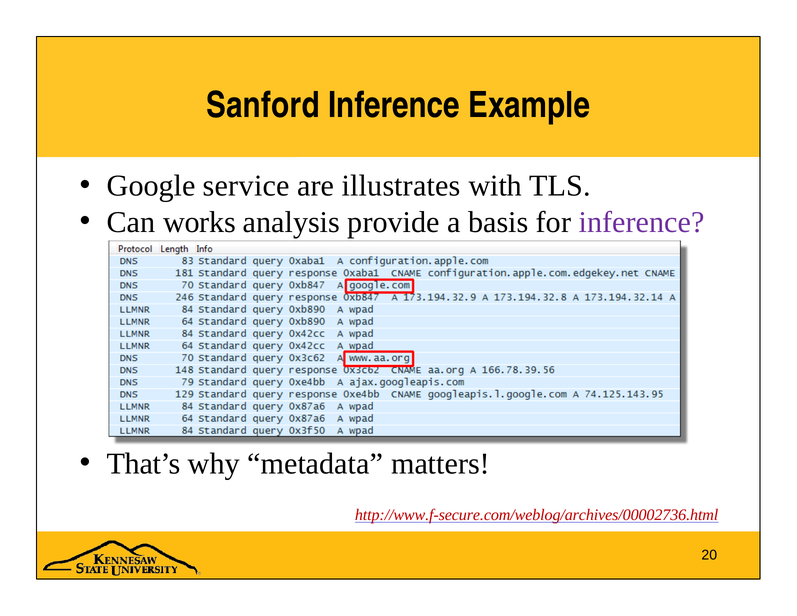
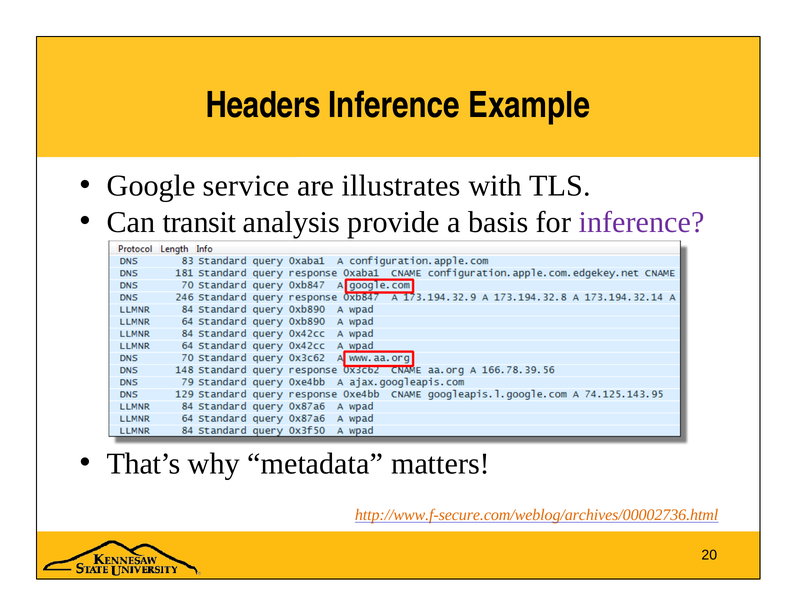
Sanford: Sanford -> Headers (263, 105)
works: works -> transit (199, 222)
http://www.f-secure.com/weblog/archives/00002736.html colour: red -> orange (537, 515)
